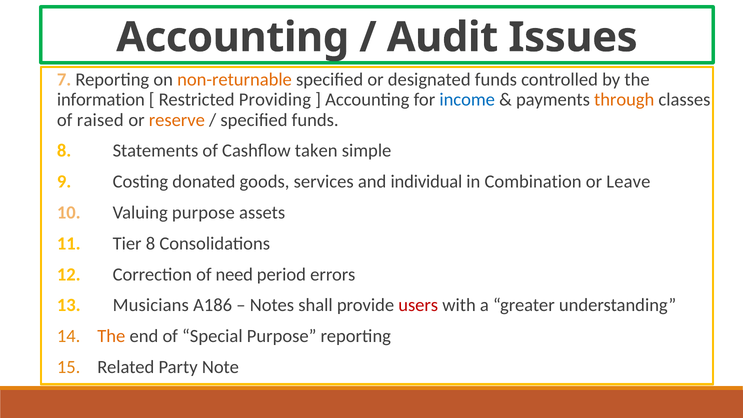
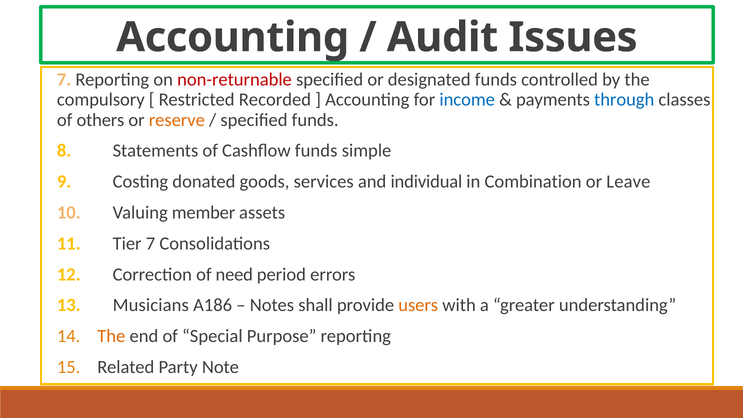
non-returnable colour: orange -> red (234, 80)
information: information -> compulsory (101, 100)
Providing: Providing -> Recorded (275, 100)
through colour: orange -> blue (624, 100)
raised: raised -> others (100, 120)
Cashflow taken: taken -> funds (316, 151)
Valuing purpose: purpose -> member (204, 213)
Tier 8: 8 -> 7 (150, 243)
users colour: red -> orange (418, 305)
